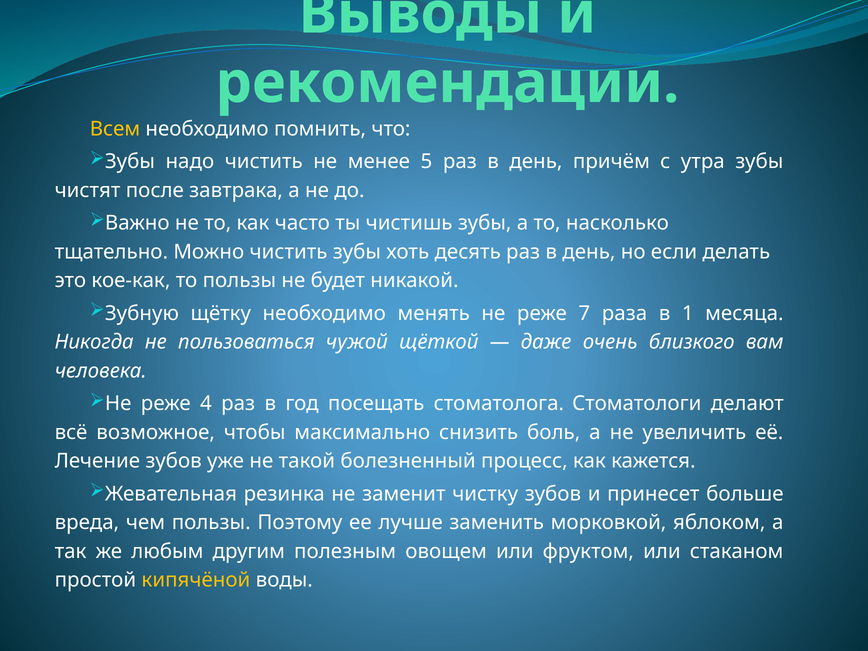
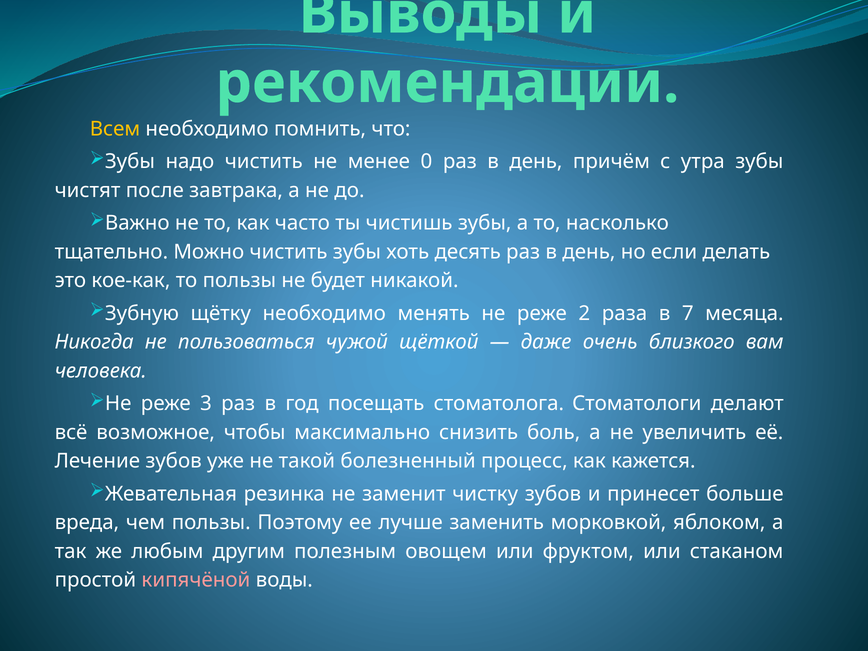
5: 5 -> 0 (426, 162)
7: 7 -> 2 (584, 313)
1: 1 -> 7 (688, 313)
4: 4 -> 3 (206, 404)
кипячёной colour: yellow -> pink (196, 580)
